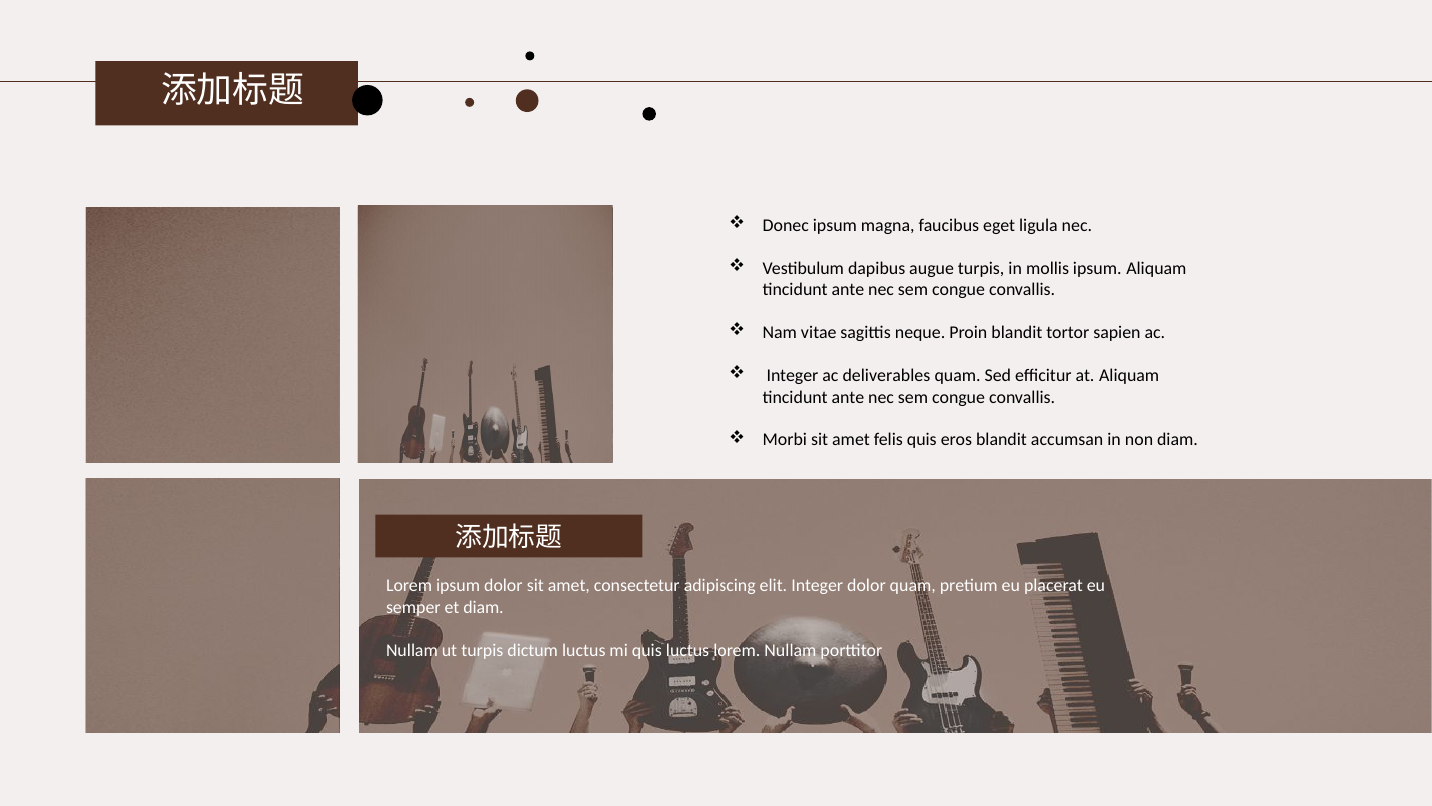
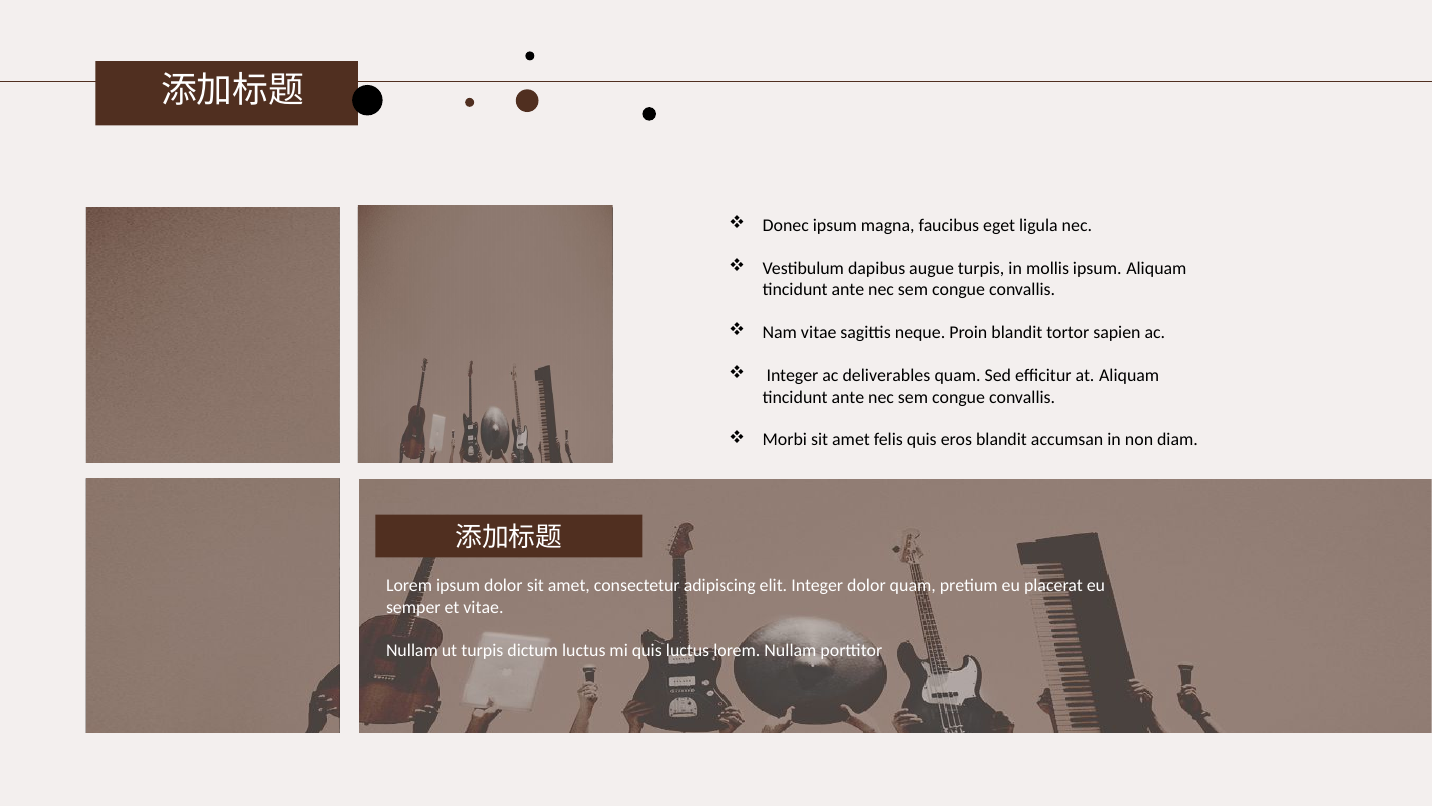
et diam: diam -> vitae (483, 607)
